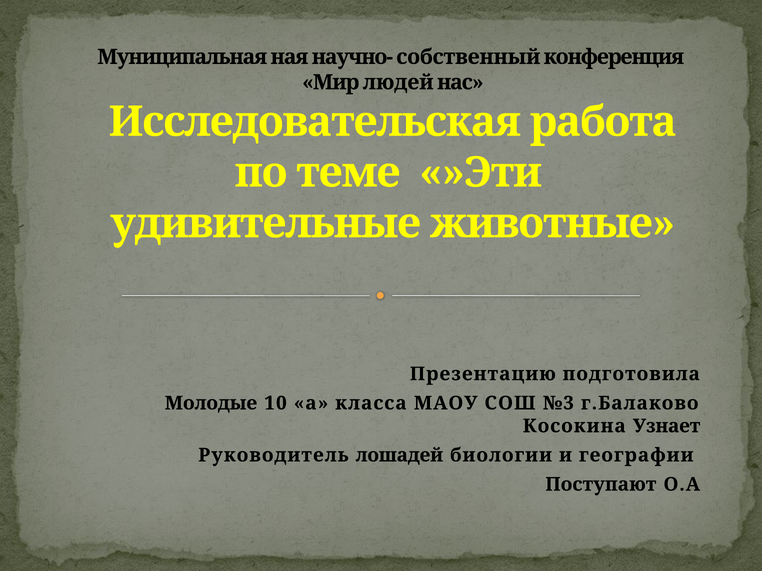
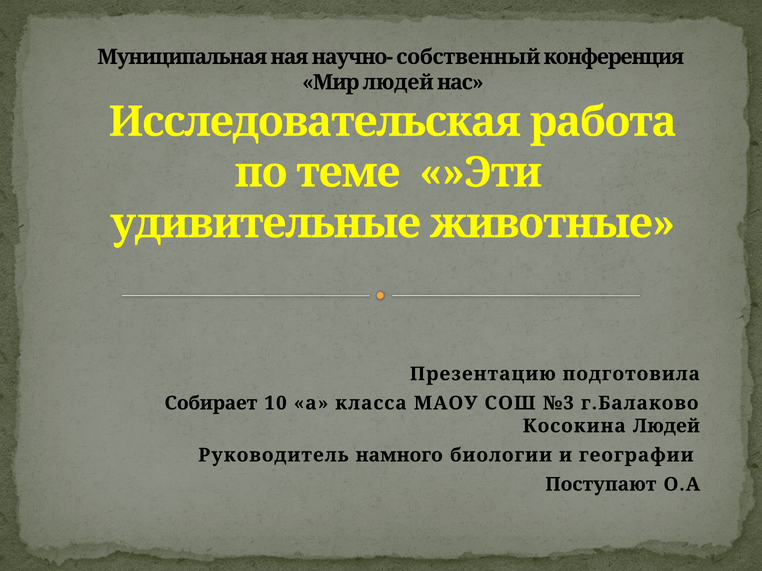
Молодые: Молодые -> Собирает (211, 403)
Косокина Узнает: Узнает -> Людей (666, 426)
лошадей: лошадей -> намного (399, 456)
